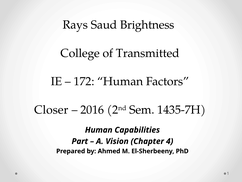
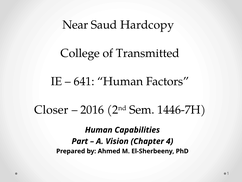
Rays: Rays -> Near (75, 25)
Brightness: Brightness -> Hardcopy (147, 25)
172: 172 -> 641 (84, 81)
1435-7H: 1435-7H -> 1446-7H (182, 110)
